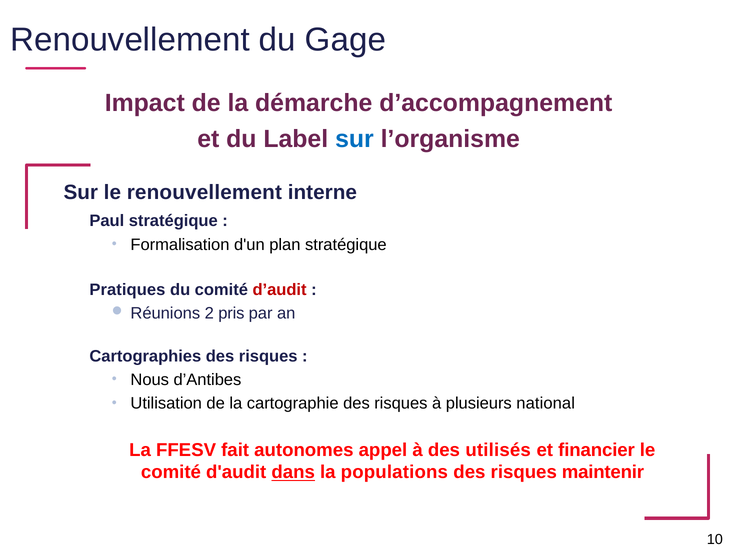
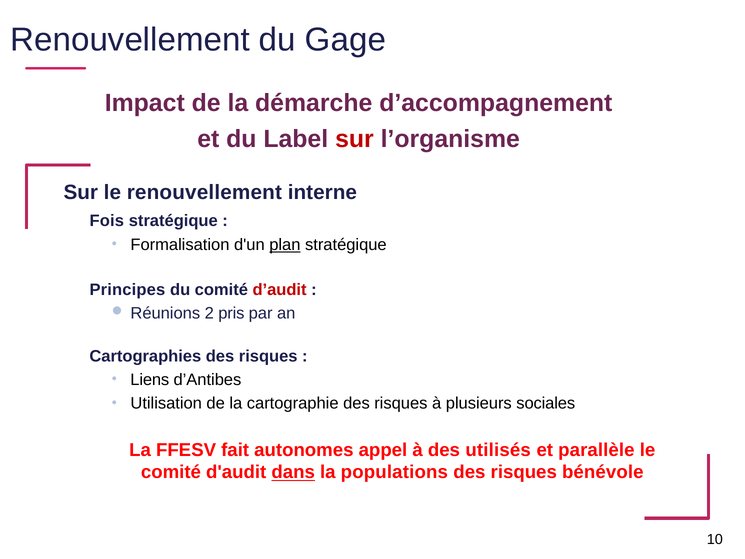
sur colour: blue -> red (354, 139)
Paul: Paul -> Fois (107, 221)
plan underline: none -> present (285, 245)
Pratiques: Pratiques -> Principes (127, 290)
Nous: Nous -> Liens (150, 380)
national: national -> sociales (546, 403)
financier: financier -> parallèle (596, 450)
maintenir: maintenir -> bénévole (603, 472)
